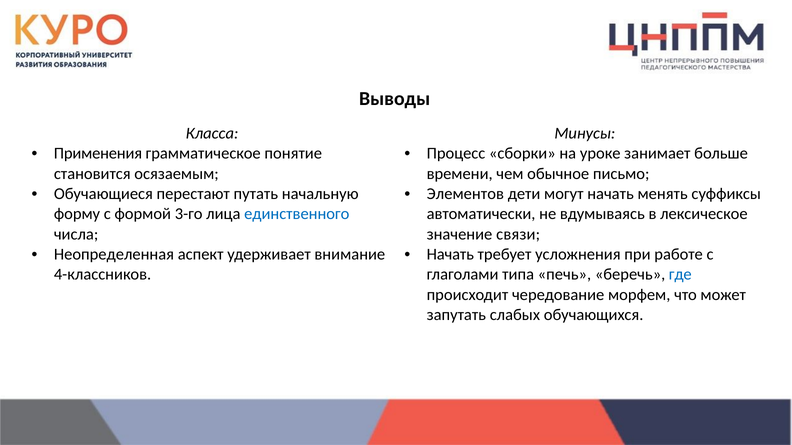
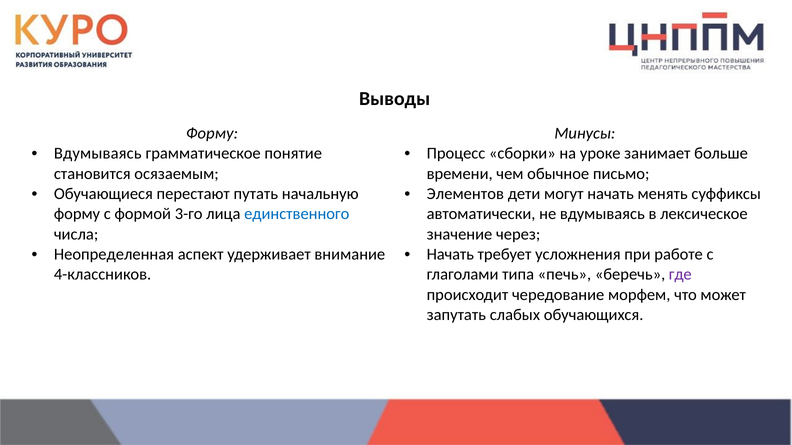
Класса: Класса -> Форму (212, 133)
Применения: Применения -> Вдумываясь (98, 154)
связи: связи -> через (518, 234)
где colour: blue -> purple (680, 275)
